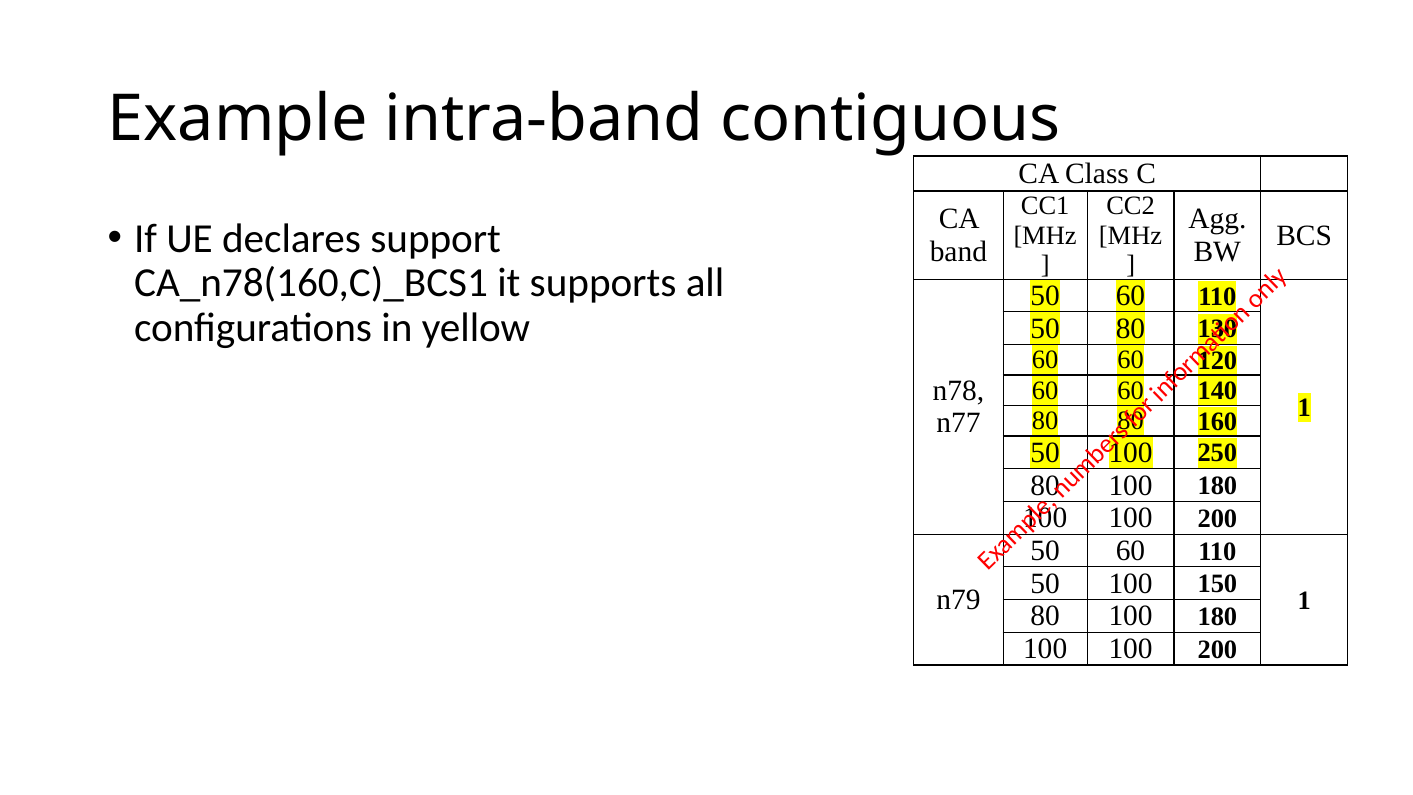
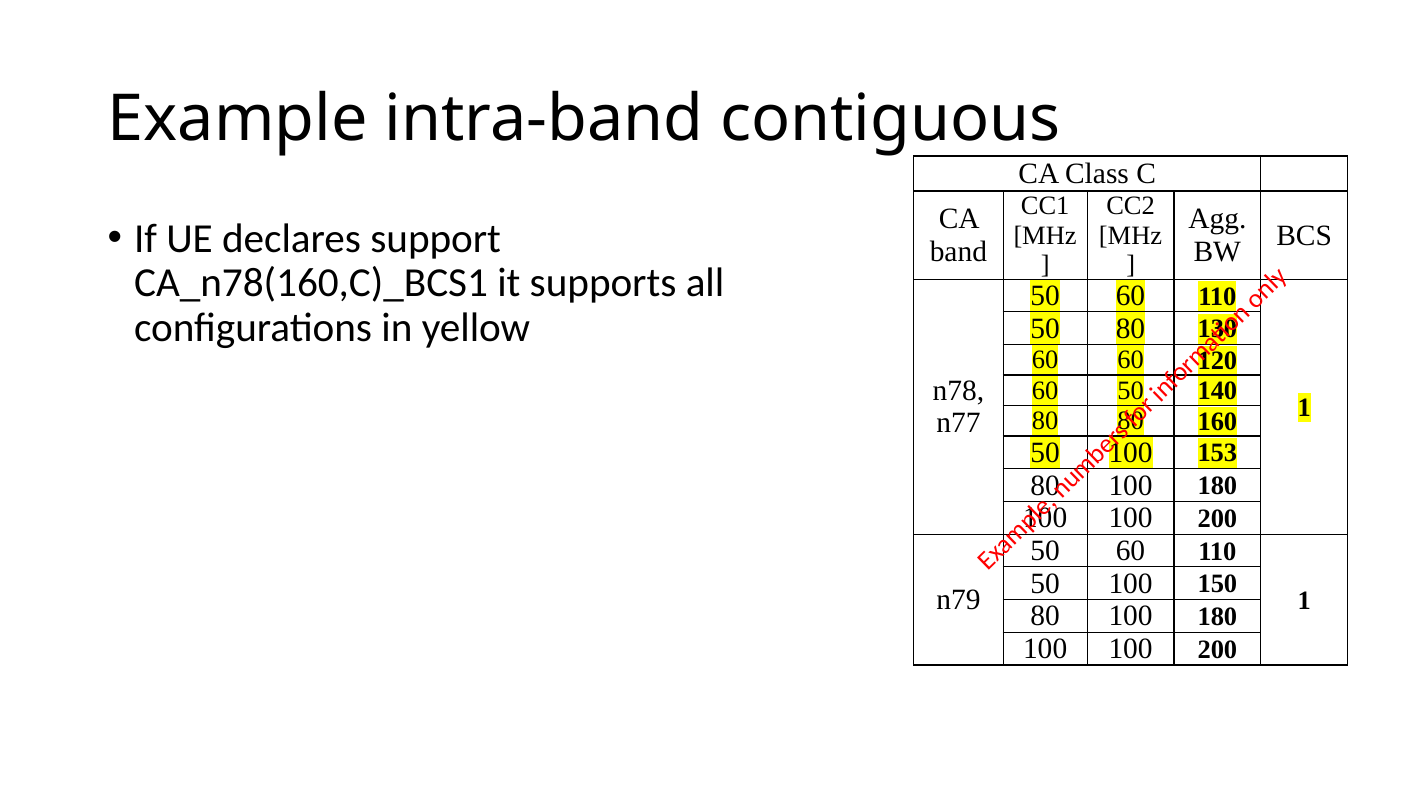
60: 60 -> 50 (1131, 390)
250: 250 -> 153 (1217, 453)
